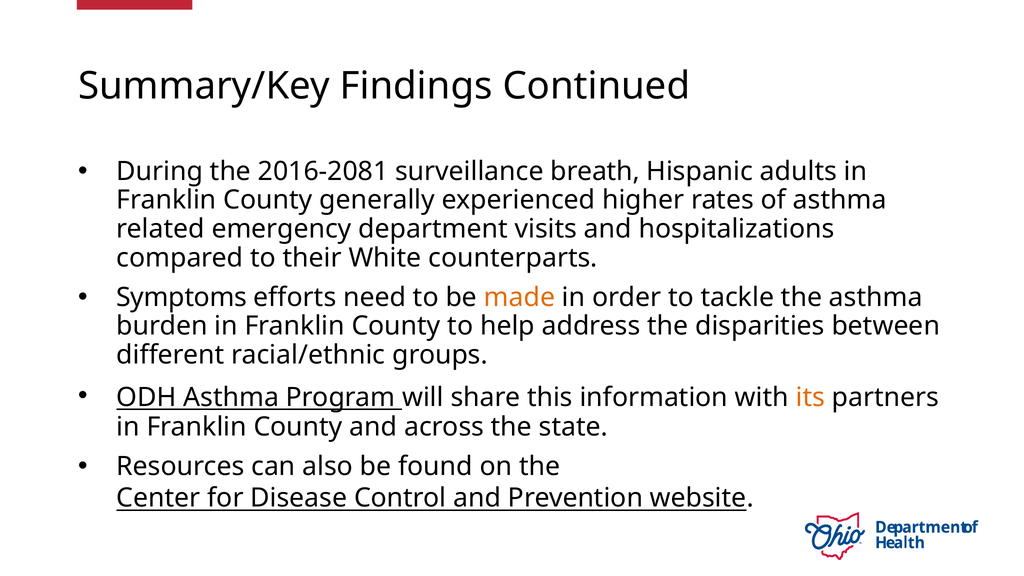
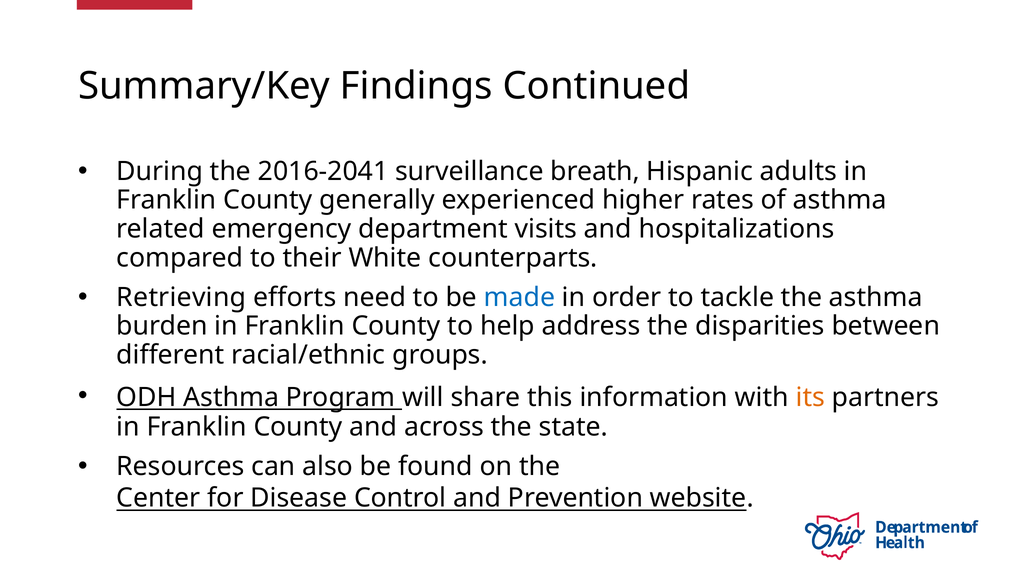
2016-2081: 2016-2081 -> 2016-2041 (323, 171)
Symptoms: Symptoms -> Retrieving (181, 297)
made colour: orange -> blue (519, 297)
